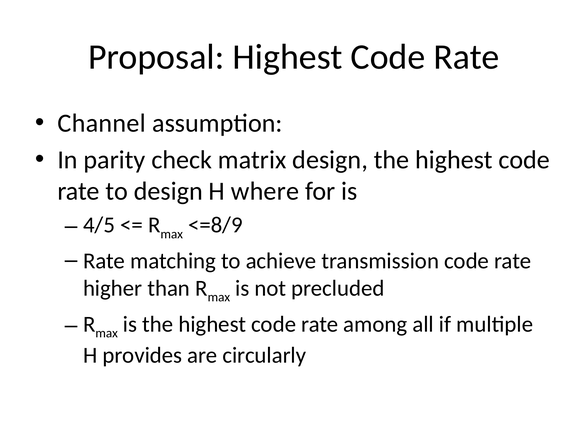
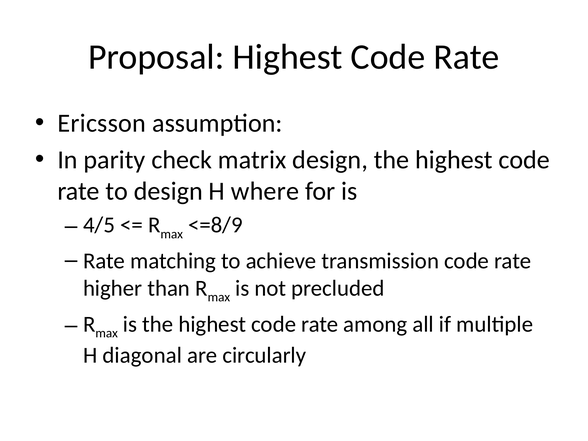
Channel: Channel -> Ericsson (102, 123)
provides: provides -> diagonal (142, 355)
